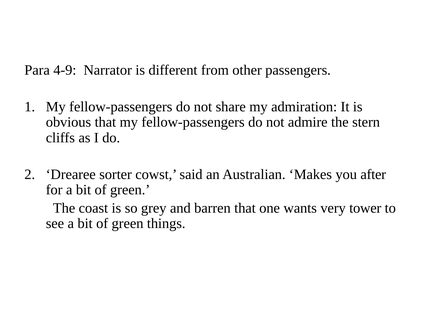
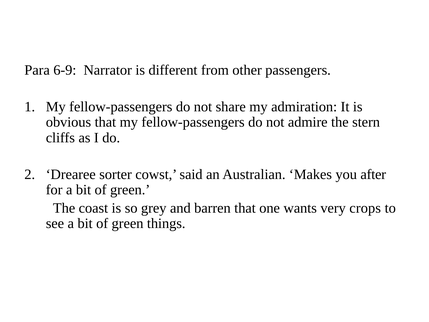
4-9: 4-9 -> 6-9 (65, 70)
tower: tower -> crops (365, 208)
